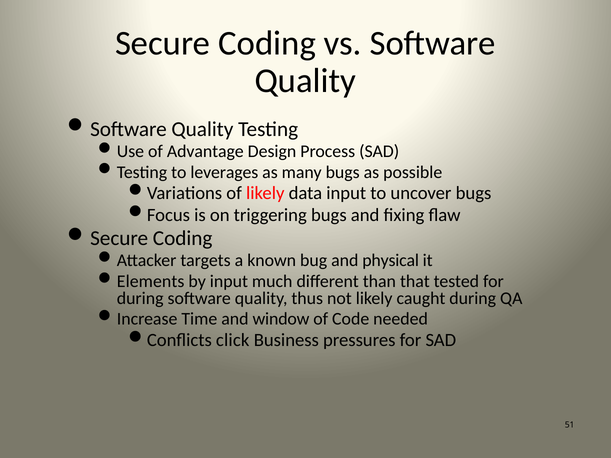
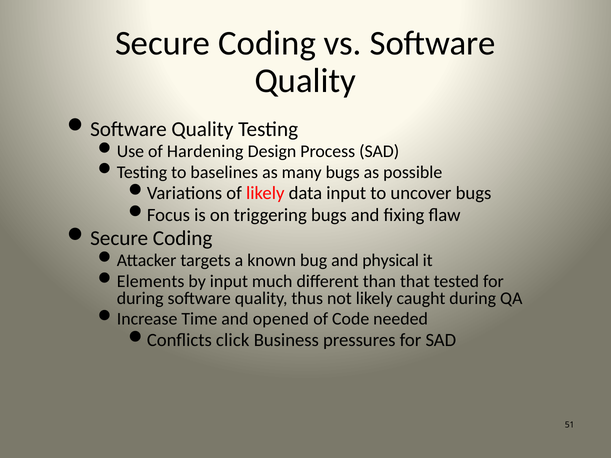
Advantage: Advantage -> Hardening (205, 152)
leverages: leverages -> baselines (224, 172)
window: window -> opened (281, 319)
